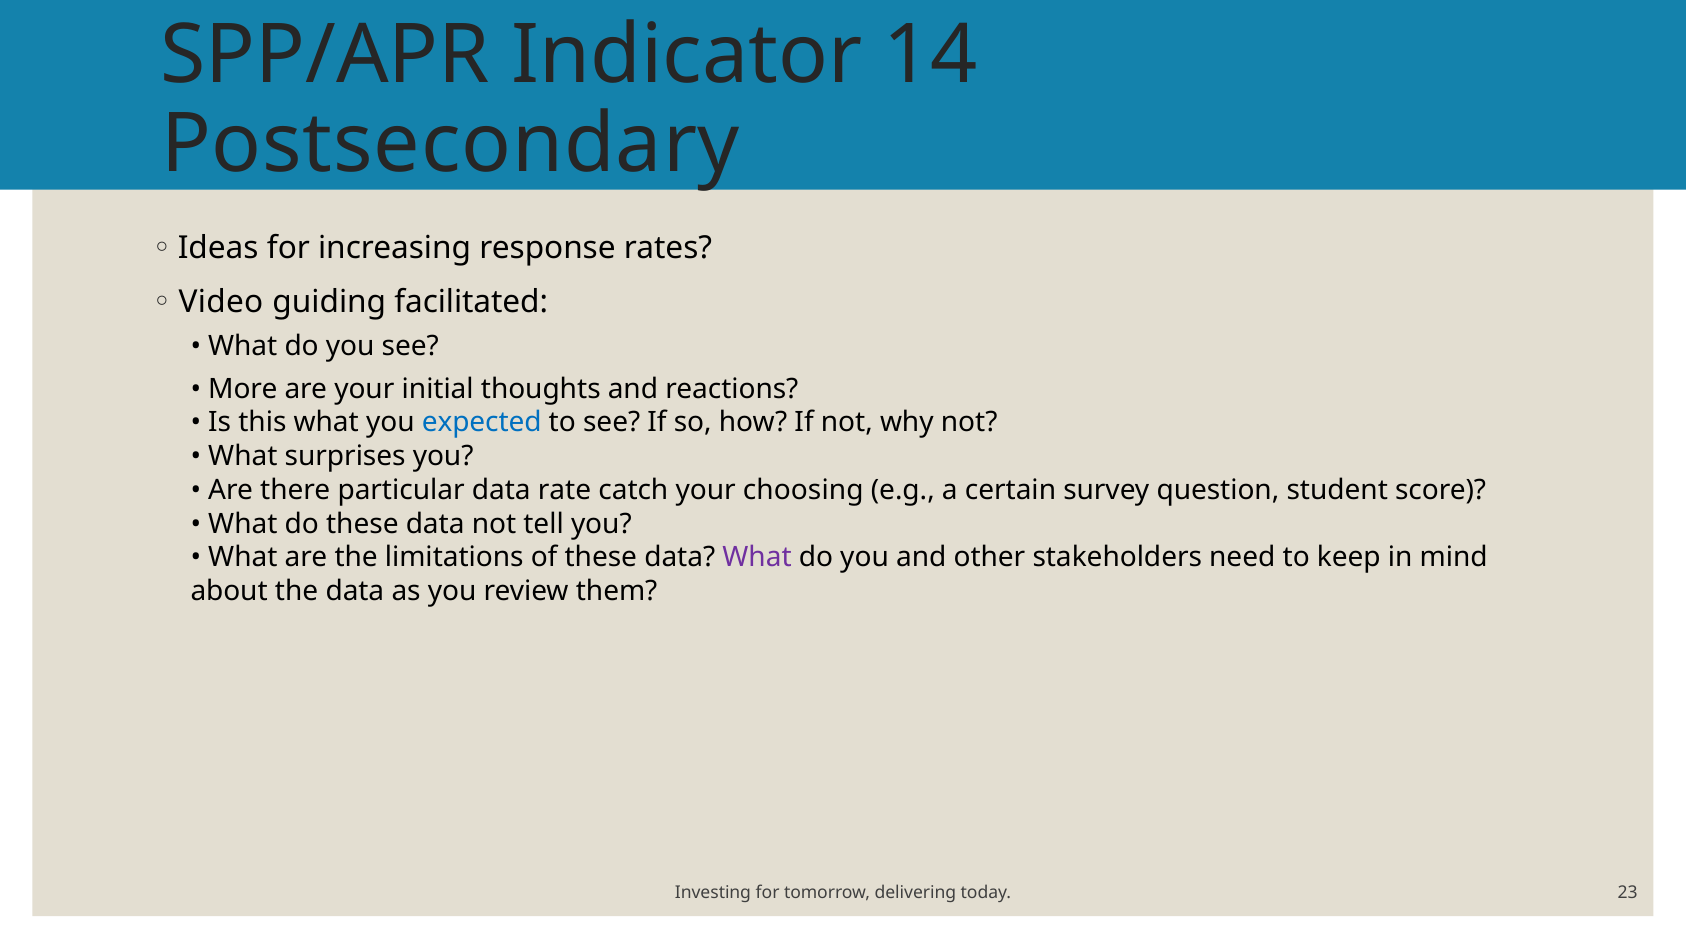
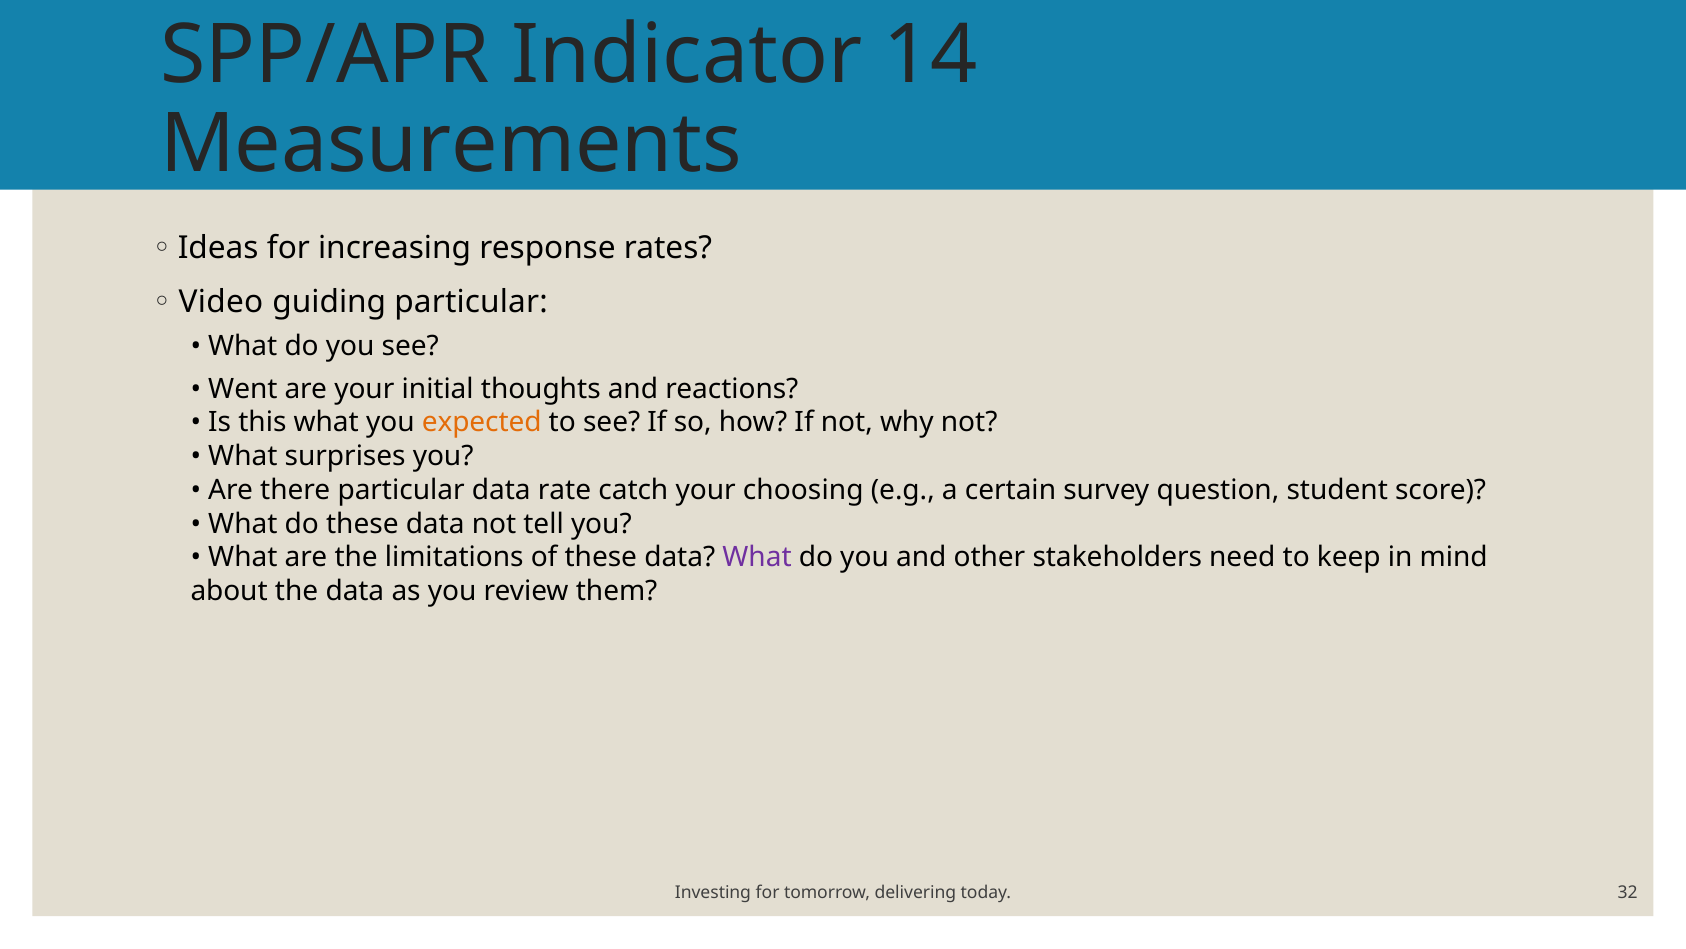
Postsecondary: Postsecondary -> Measurements (451, 144)
guiding facilitated: facilitated -> particular (471, 302)
More: More -> Went (243, 389)
expected colour: blue -> orange (482, 422)
23: 23 -> 32 (1628, 892)
